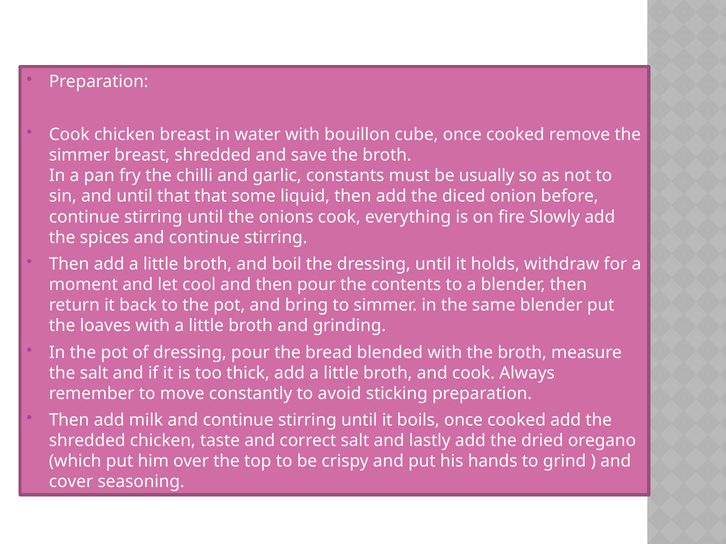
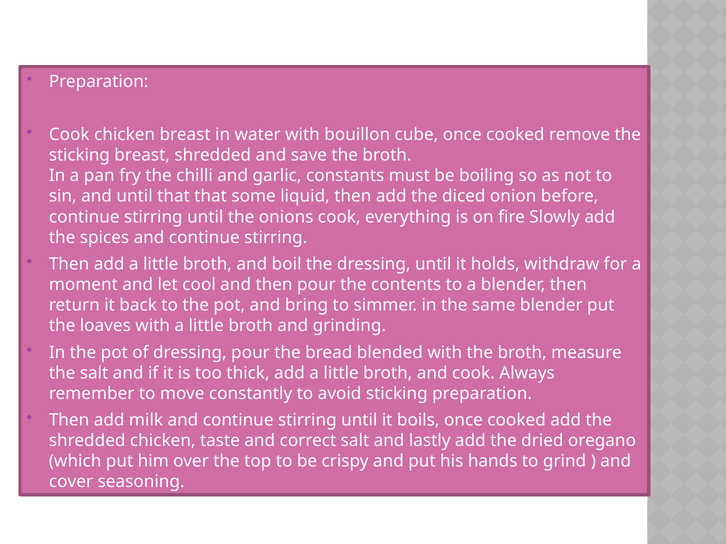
simmer: simmer -> sticking (79, 155)
usually: usually -> boiling (487, 176)
